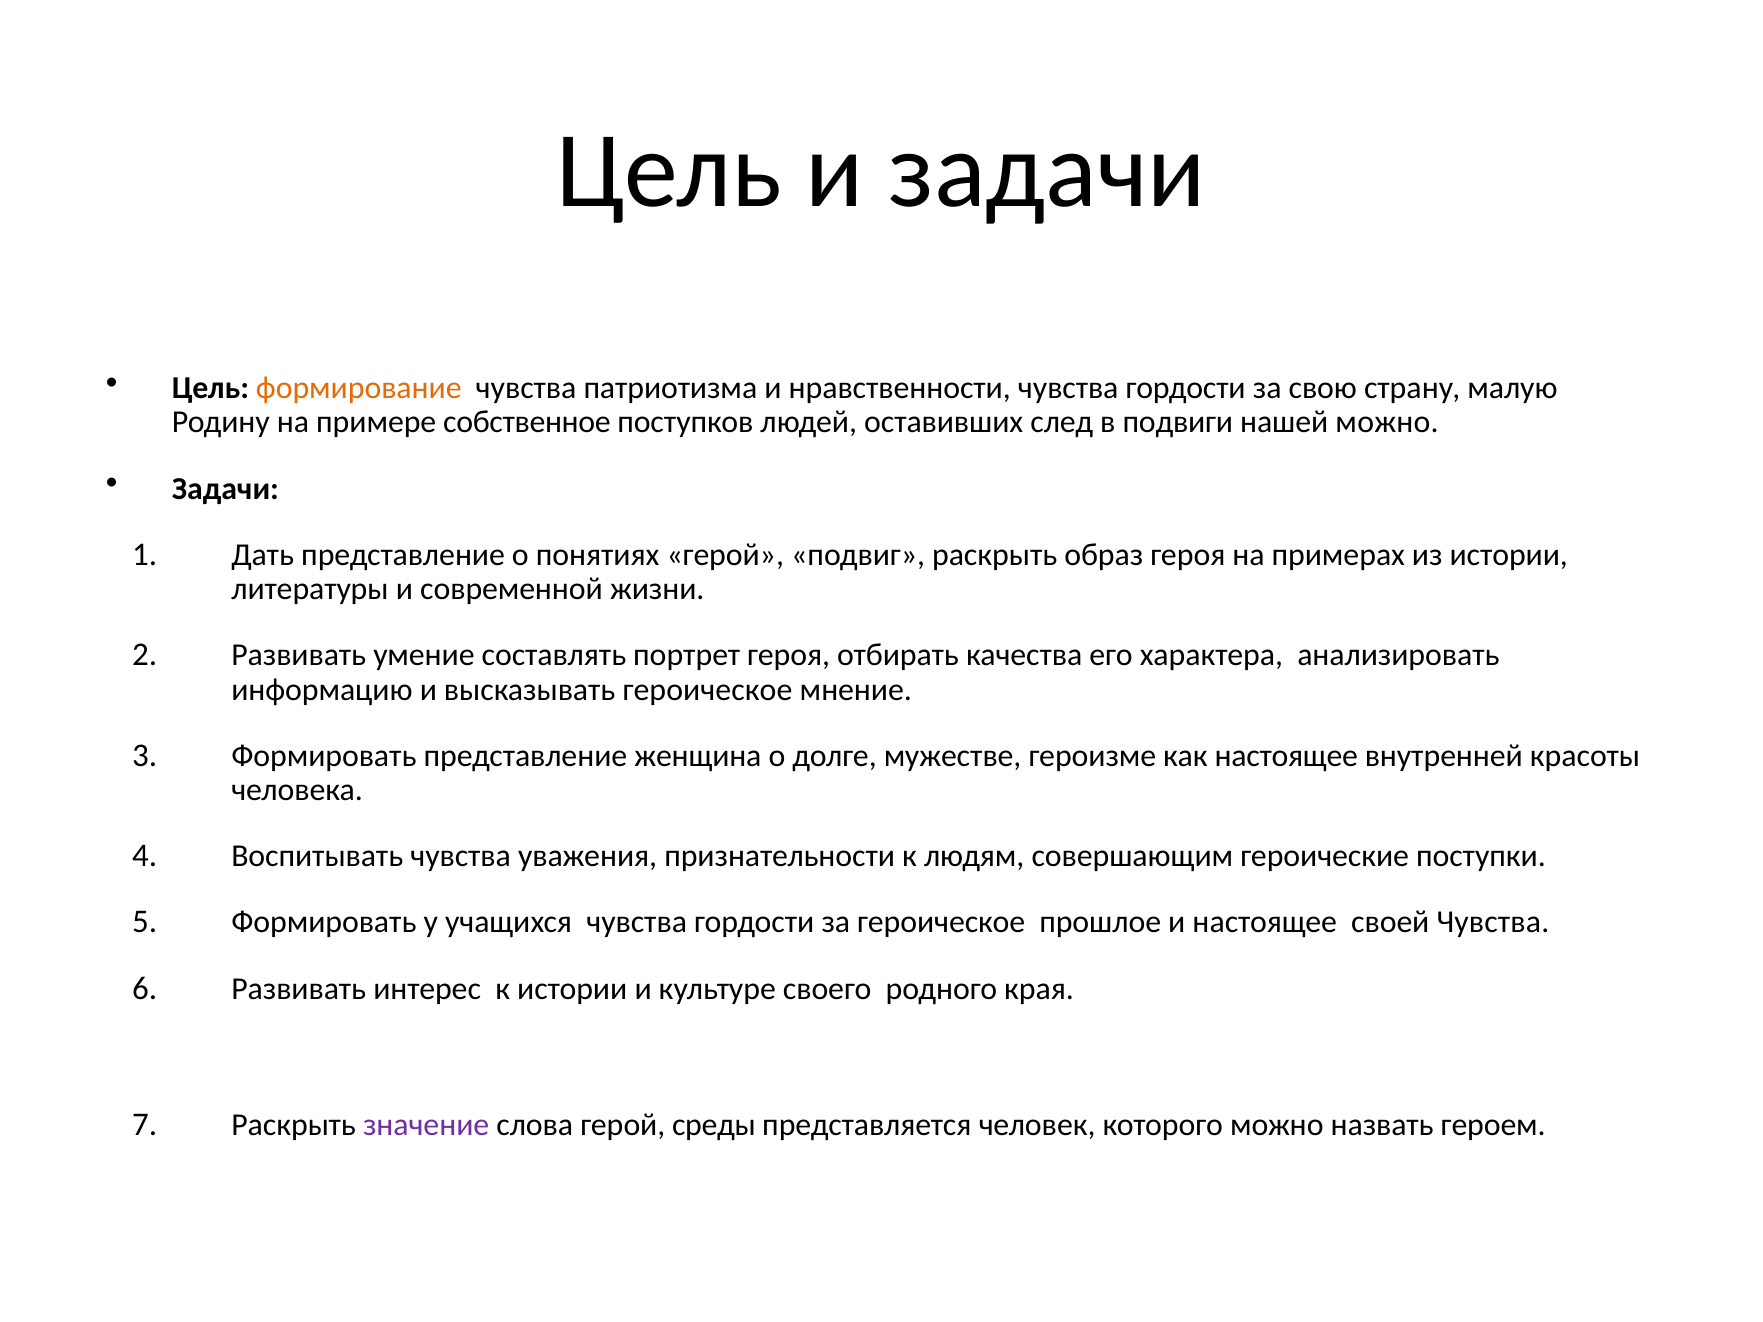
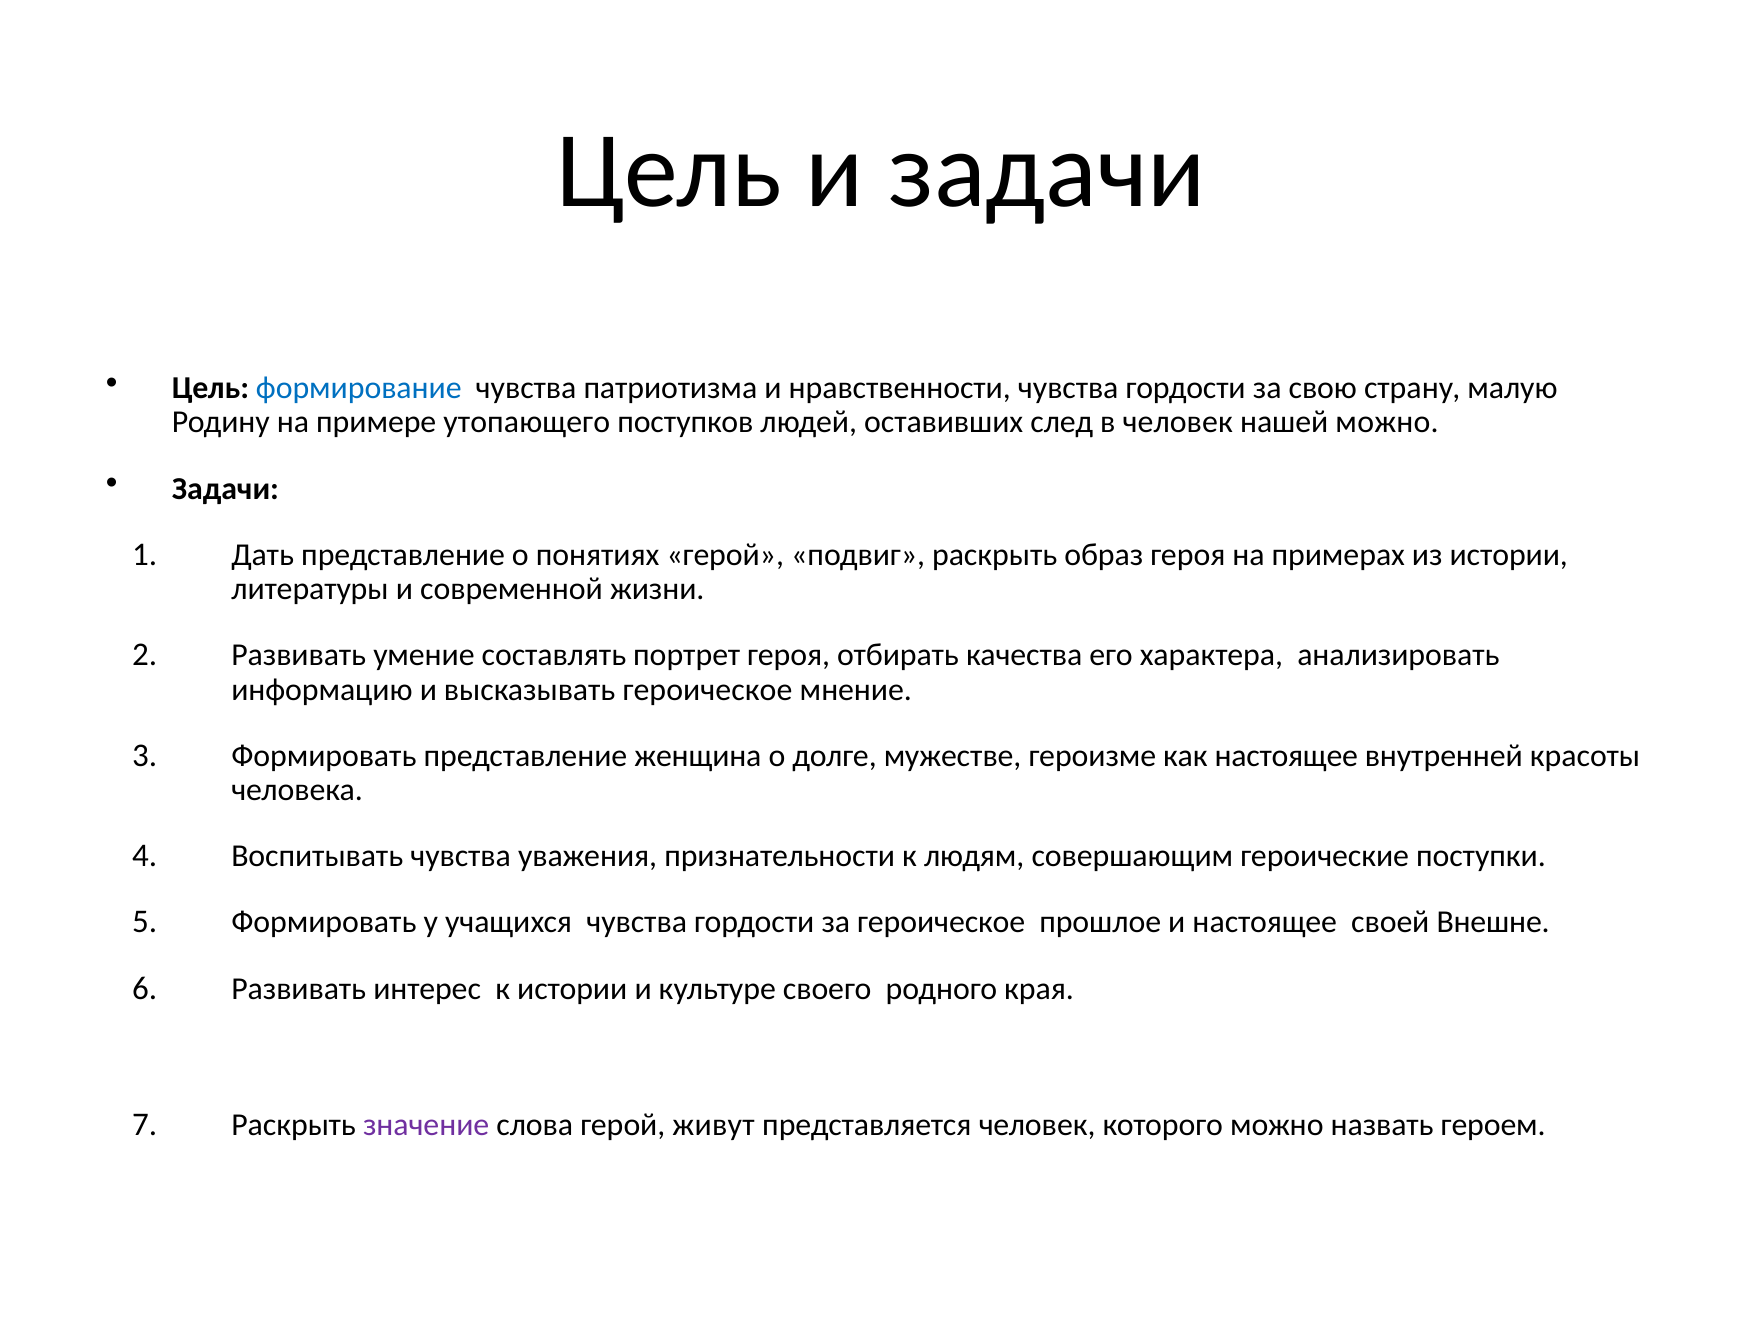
формирование colour: orange -> blue (359, 388)
собственное: собственное -> утопающего (527, 422)
в подвиги: подвиги -> человек (1178, 422)
своей Чувства: Чувства -> Внешне (1493, 923)
среды: среды -> живут (714, 1125)
